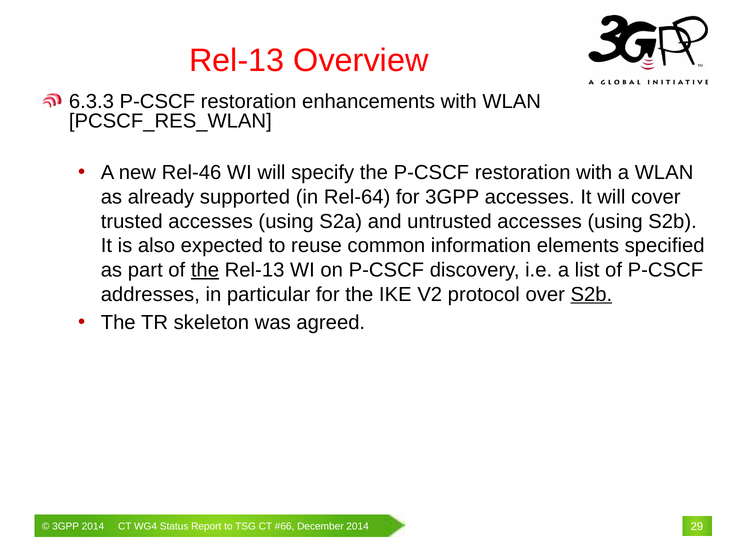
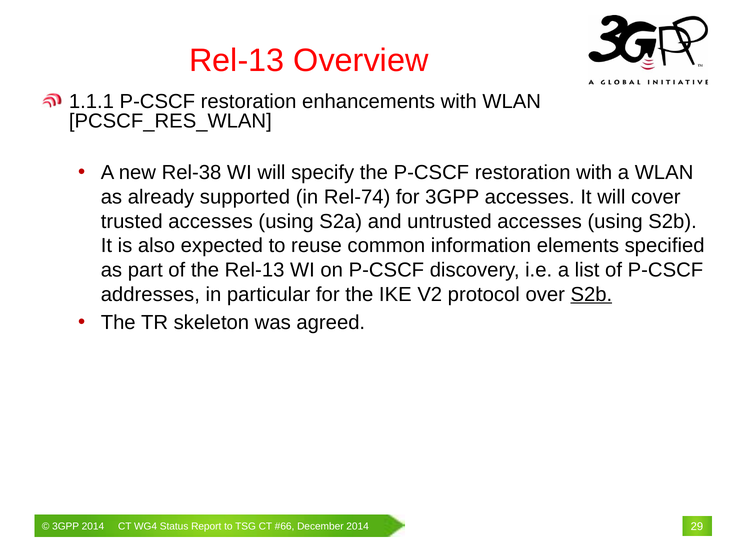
6.3.3: 6.3.3 -> 1.1.1 (91, 102)
Rel-46: Rel-46 -> Rel-38 (192, 173)
Rel-64: Rel-64 -> Rel-74 (357, 197)
the underline: present -> none (205, 270)
